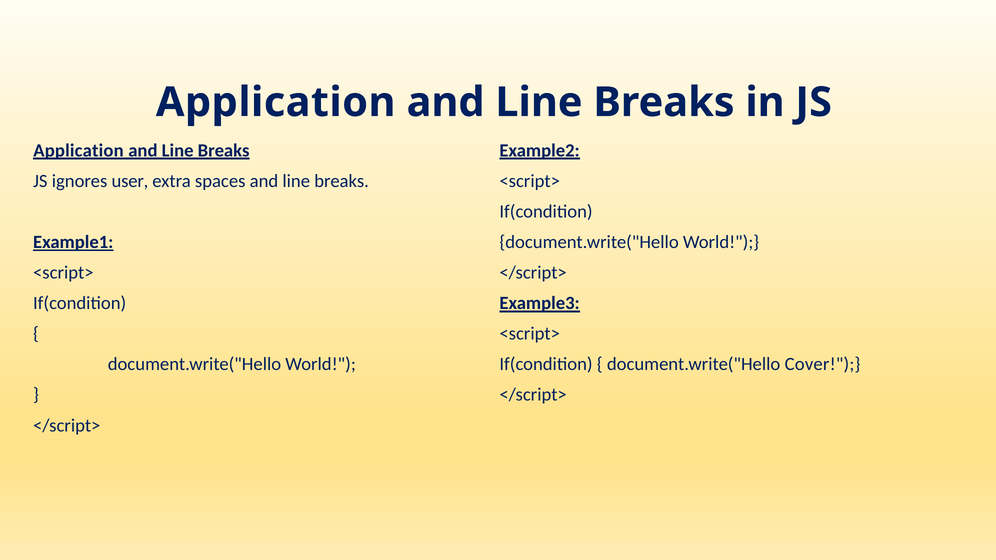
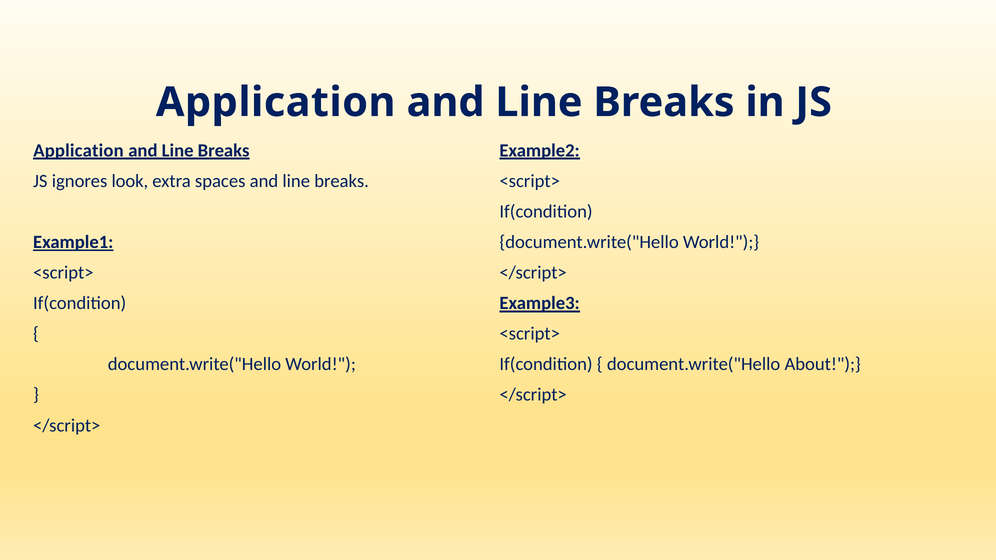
user: user -> look (130, 181)
Cover: Cover -> About (823, 364)
